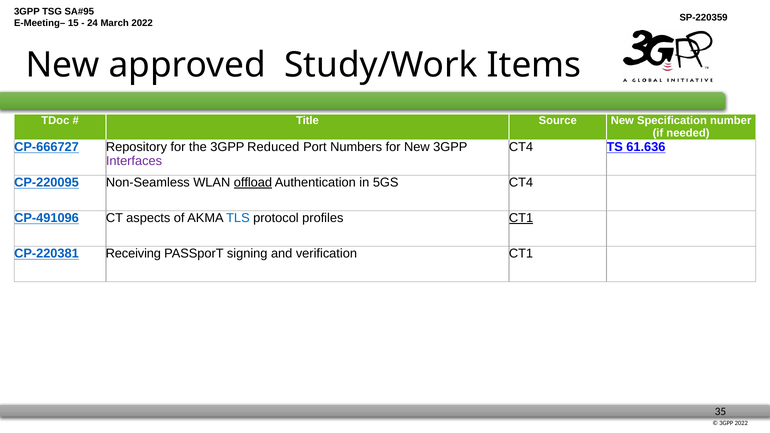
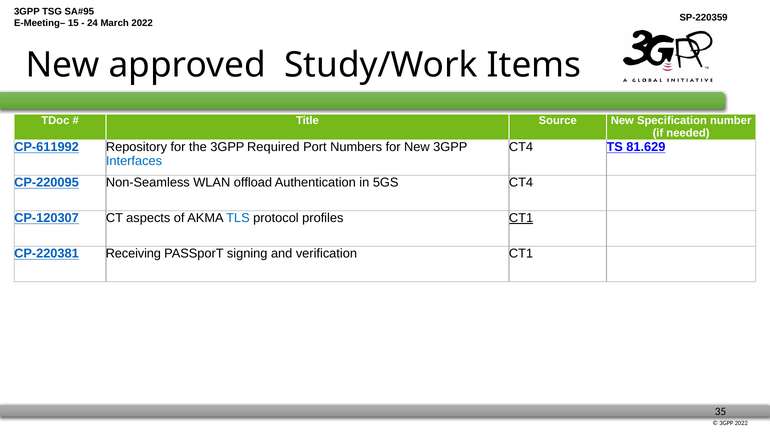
CP-666727: CP-666727 -> CP-611992 (47, 147)
Reduced: Reduced -> Required (273, 147)
61.636: 61.636 -> 81.629 (646, 147)
Interfaces colour: purple -> blue (134, 161)
offload underline: present -> none (253, 182)
CP-491096: CP-491096 -> CP-120307 (47, 218)
